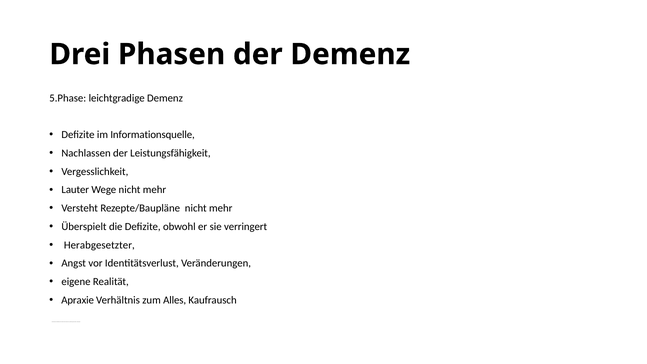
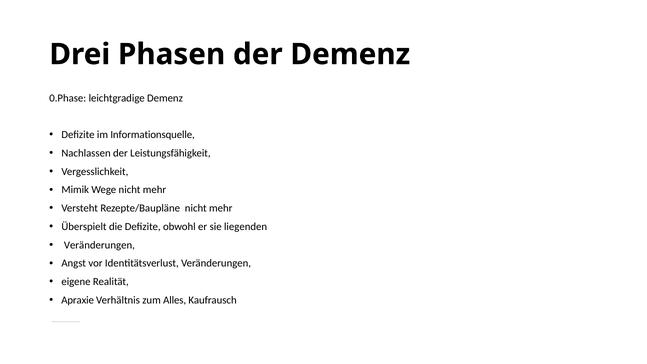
5.Phase: 5.Phase -> 0.Phase (68, 98)
Lauter: Lauter -> Mimik (75, 190)
verringert: verringert -> liegenden (246, 227)
Herabgesetzter: Herabgesetzter -> Veränderungen (99, 245)
